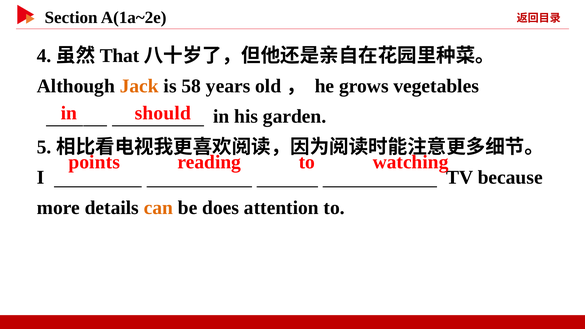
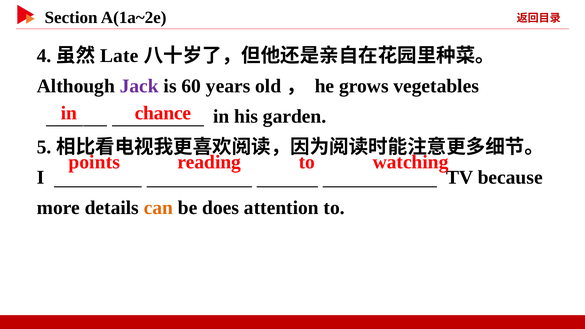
That: That -> Late (119, 56)
Jack colour: orange -> purple (139, 86)
58: 58 -> 60 (191, 86)
should: should -> chance (163, 113)
